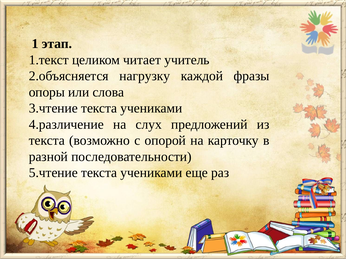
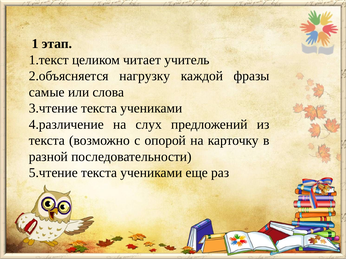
опоры: опоры -> самые (47, 92)
